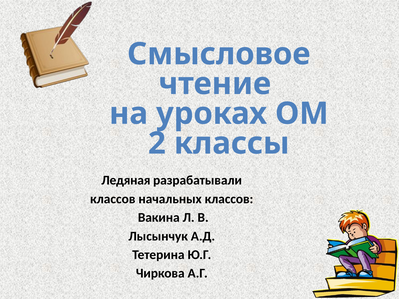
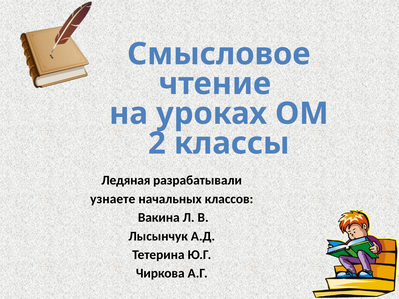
классов: классов -> узнаете (113, 199)
